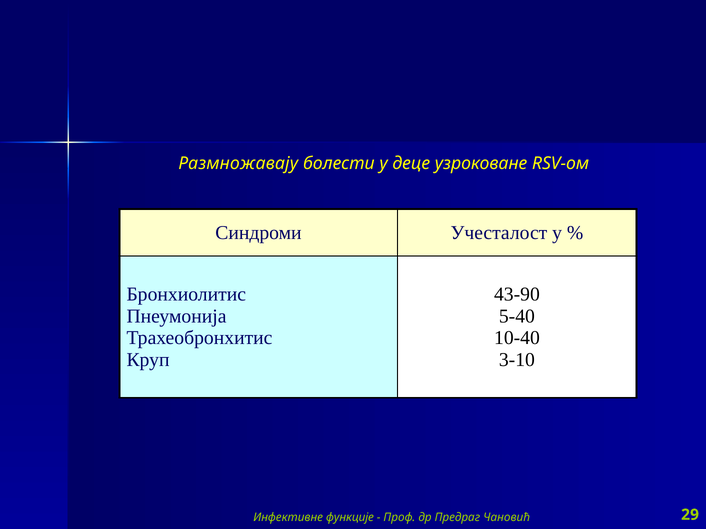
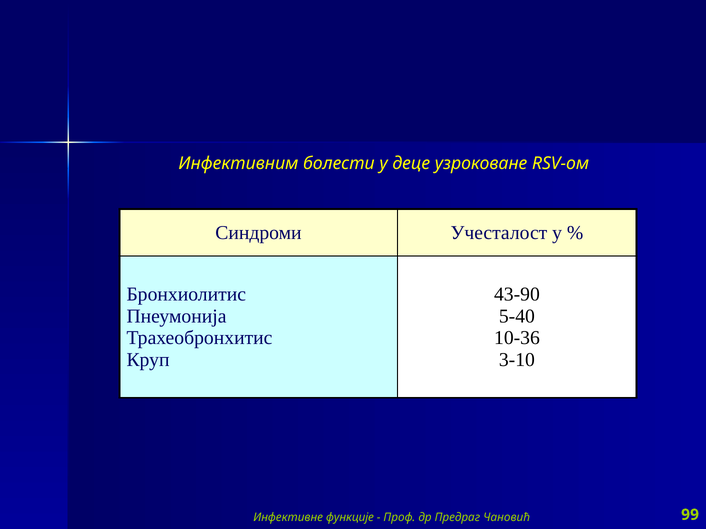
Размножавају: Размножавају -> Инфективним (238, 163)
10-40: 10-40 -> 10-36 (517, 338)
29: 29 -> 99 (690, 515)
